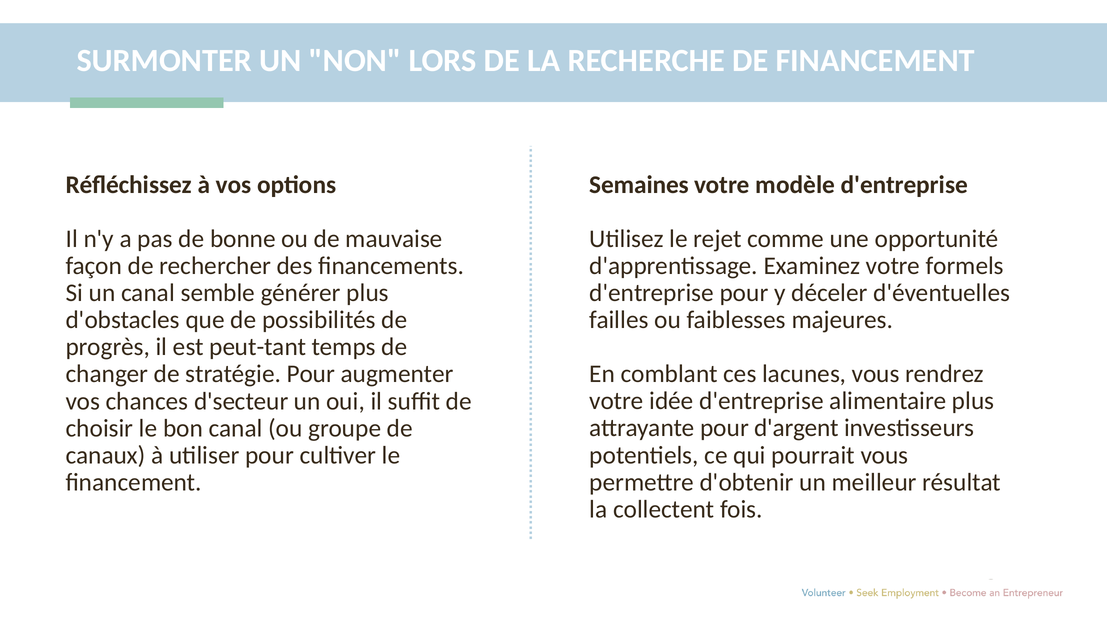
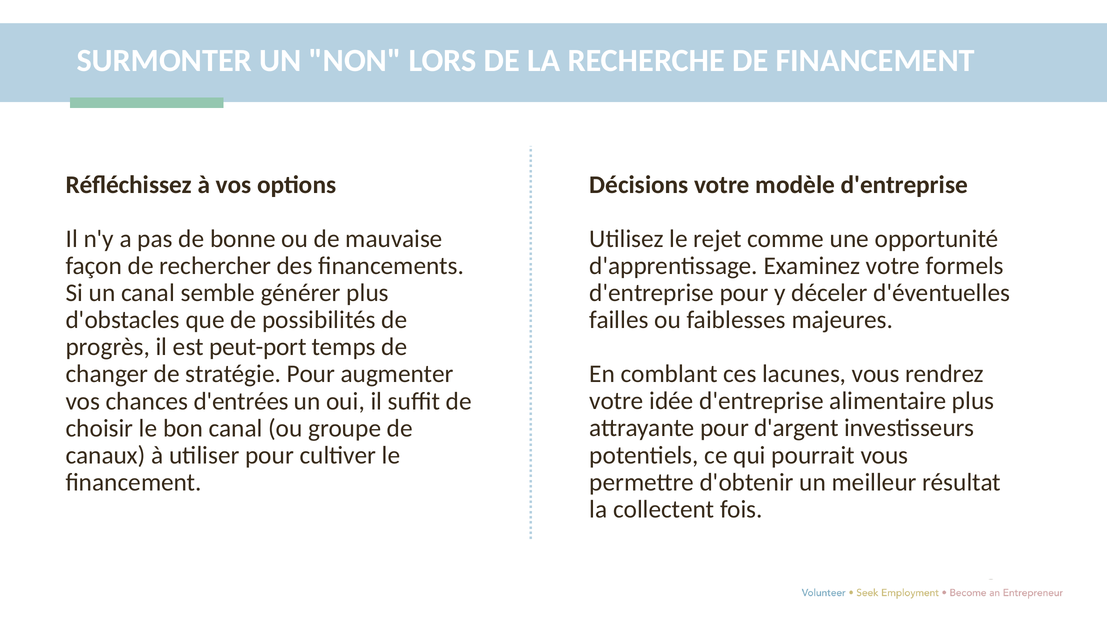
Semaines: Semaines -> Décisions (639, 185)
peut-tant: peut-tant -> peut-port (258, 347)
d'secteur: d'secteur -> d'entrées (241, 401)
